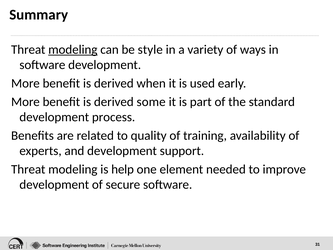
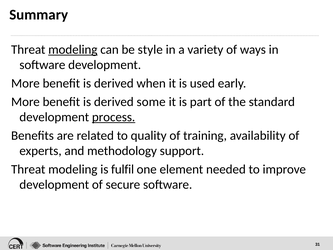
process underline: none -> present (114, 117)
and development: development -> methodology (122, 151)
help: help -> fulfil (123, 169)
